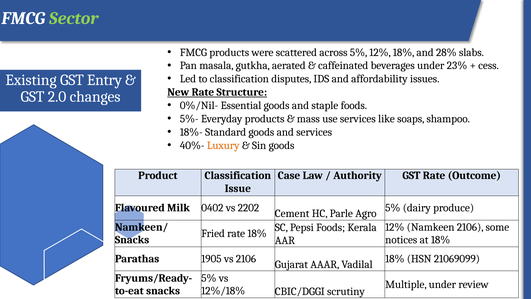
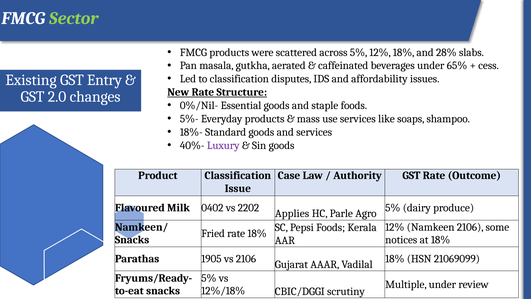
23%: 23% -> 65% (457, 66)
Luxury colour: orange -> purple (223, 145)
Cement: Cement -> Applies (292, 213)
